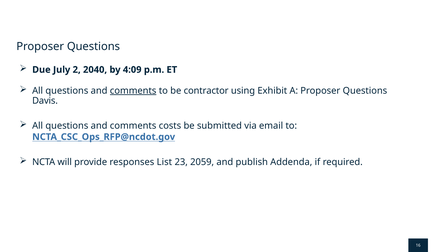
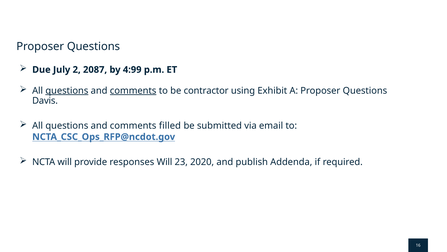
2040: 2040 -> 2087 (95, 70)
4:09: 4:09 -> 4:99 (132, 70)
questions underline: none -> present (67, 90)
costs: costs -> filled (170, 125)
responses List: List -> Will (164, 162)
2059: 2059 -> 2020 (202, 162)
